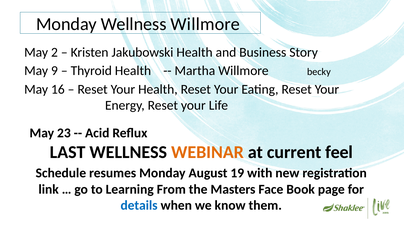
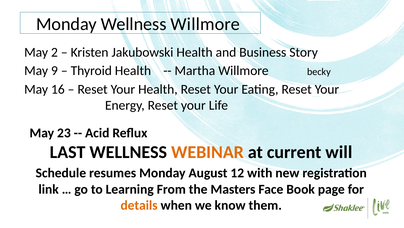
feel: feel -> will (339, 152)
19: 19 -> 12 (237, 173)
details colour: blue -> orange (139, 205)
